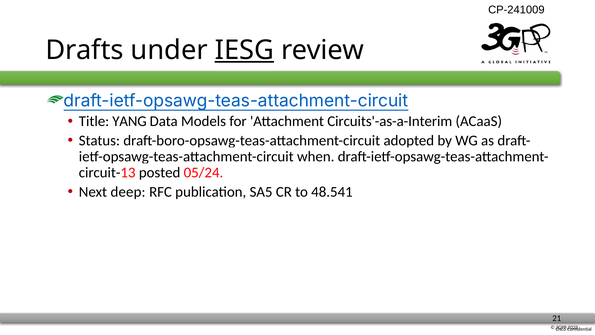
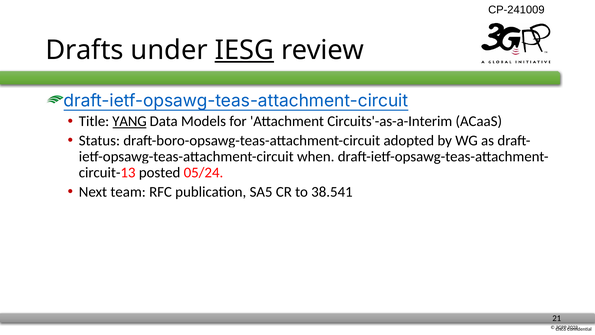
YANG underline: none -> present (129, 121)
deep: deep -> team (128, 192)
48.541: 48.541 -> 38.541 (332, 192)
